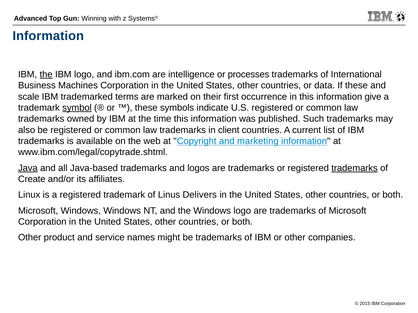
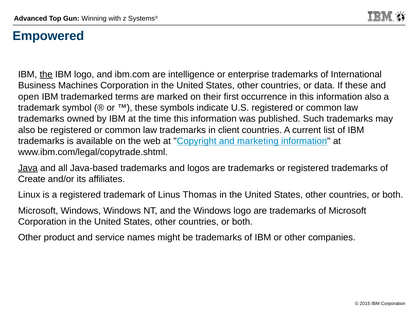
Information: Information -> Empowered (48, 36)
processes: processes -> enterprise (248, 74)
scale: scale -> open (29, 97)
information give: give -> also (373, 97)
symbol underline: present -> none (77, 108)
trademarks underline: present -> none (355, 168)
Delivers: Delivers -> Thomas (200, 195)
